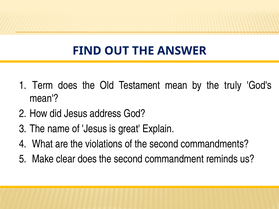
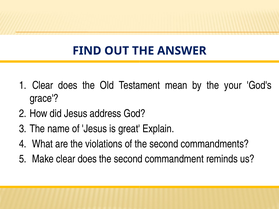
1 Term: Term -> Clear (43, 85)
truly: truly -> your (233, 85)
mean: mean -> grace (44, 98)
